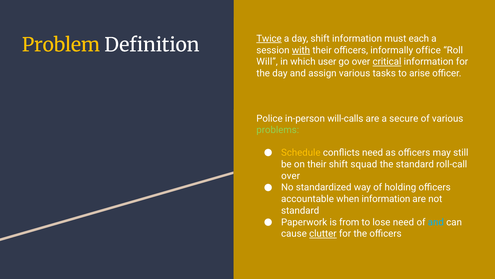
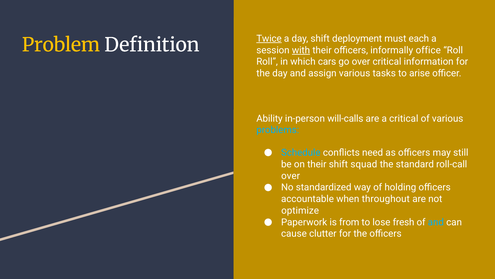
shift information: information -> deployment (357, 39)
Will: Will -> Roll (267, 62)
user: user -> cars (327, 62)
critical underline: present -> none (387, 62)
Police: Police -> Ability (270, 118)
a secure: secure -> critical (404, 118)
problems colour: light green -> light blue (278, 130)
Schedule colour: yellow -> light blue (301, 152)
when information: information -> throughout (386, 199)
standard: standard -> optimize (300, 210)
lose need: need -> fresh (404, 222)
clutter underline: present -> none (323, 233)
